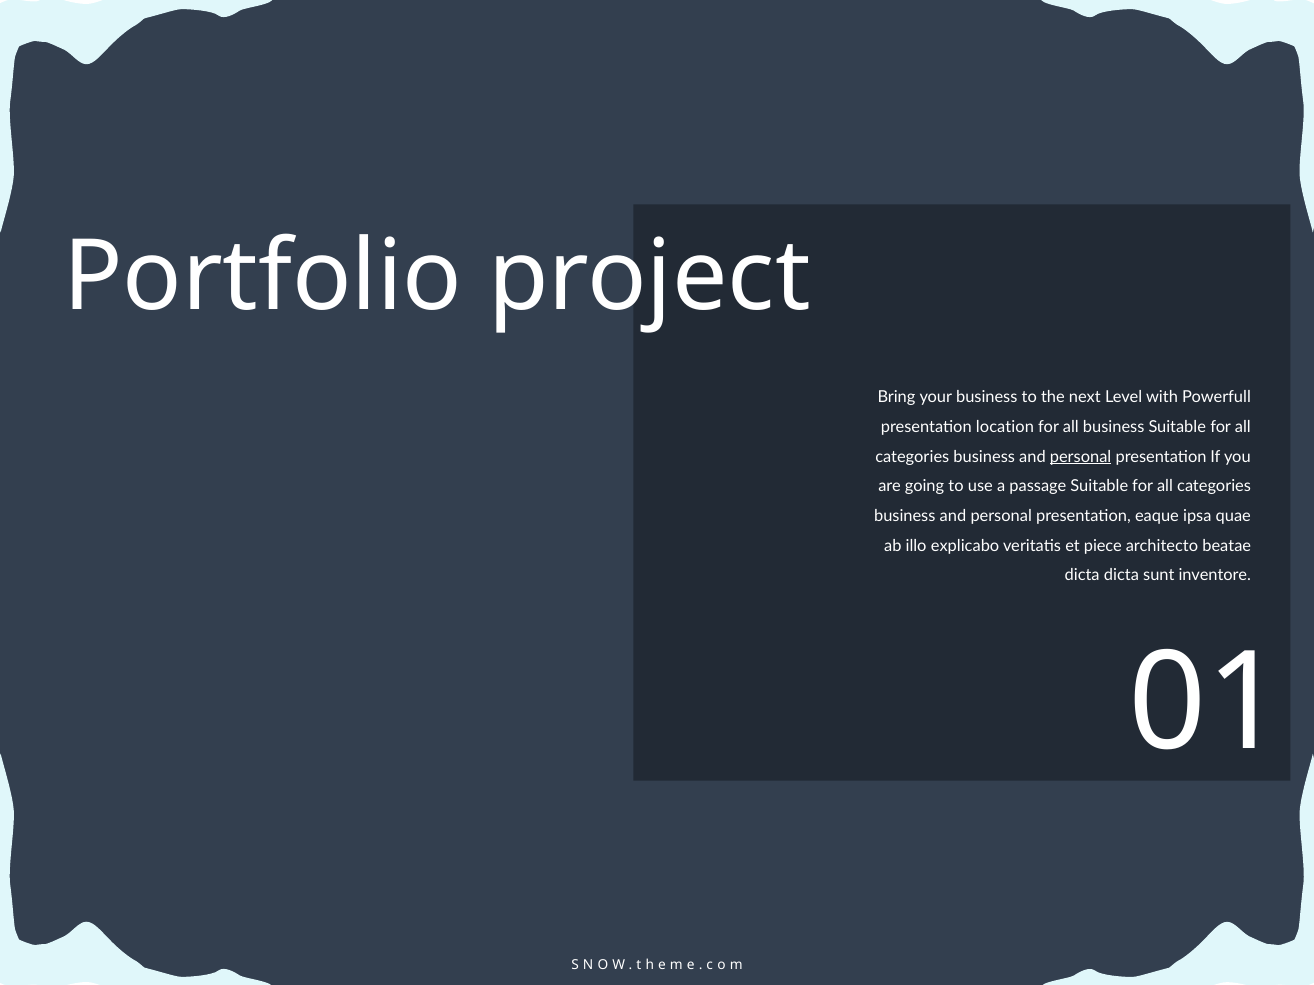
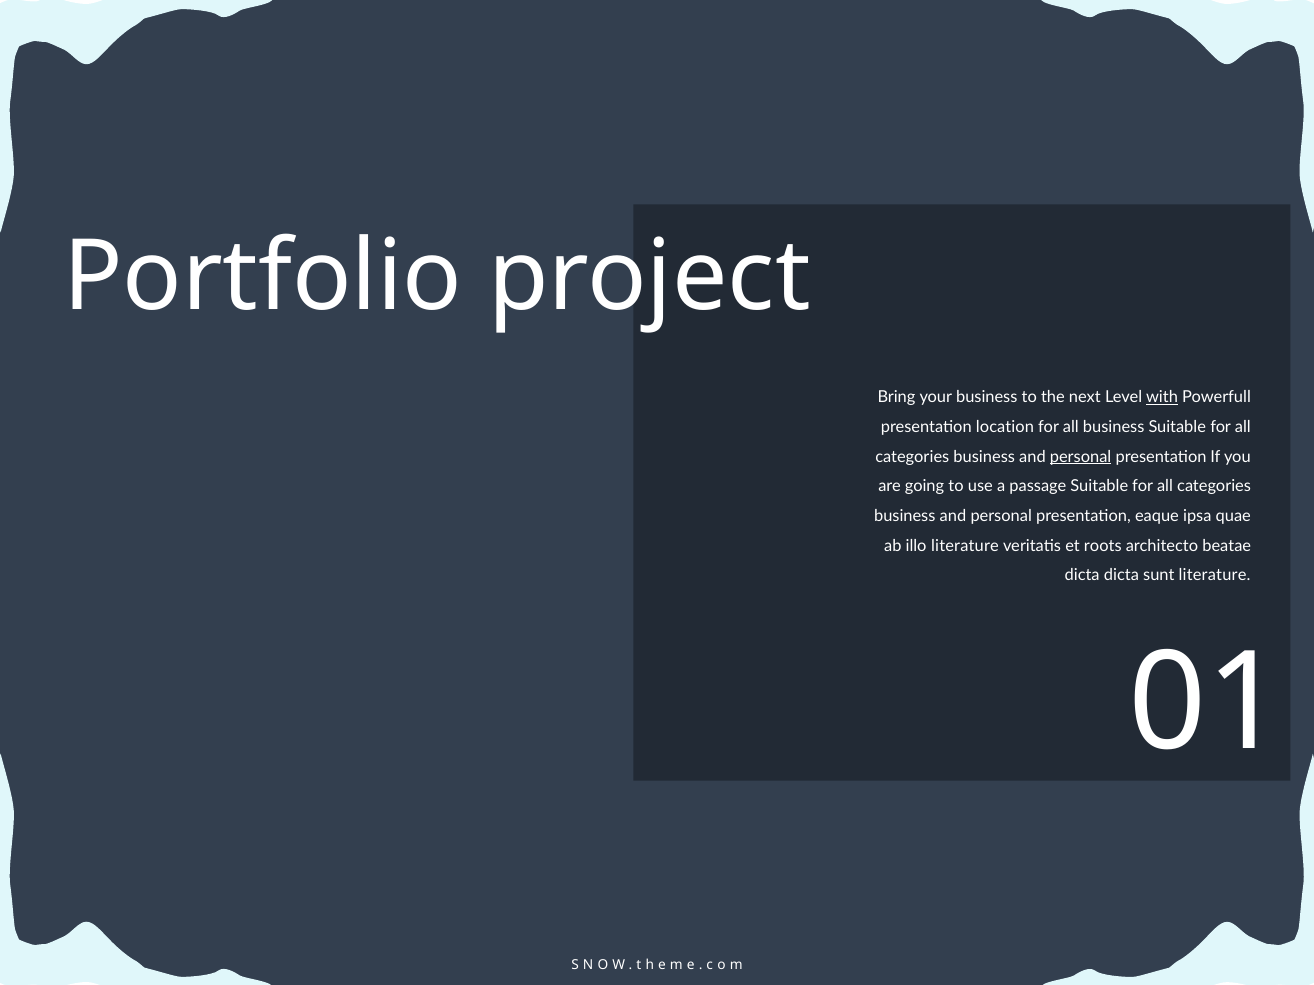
with underline: none -> present (1162, 398)
illo explicabo: explicabo -> literature (965, 546)
piece: piece -> roots (1103, 546)
sunt inventore: inventore -> literature (1215, 576)
